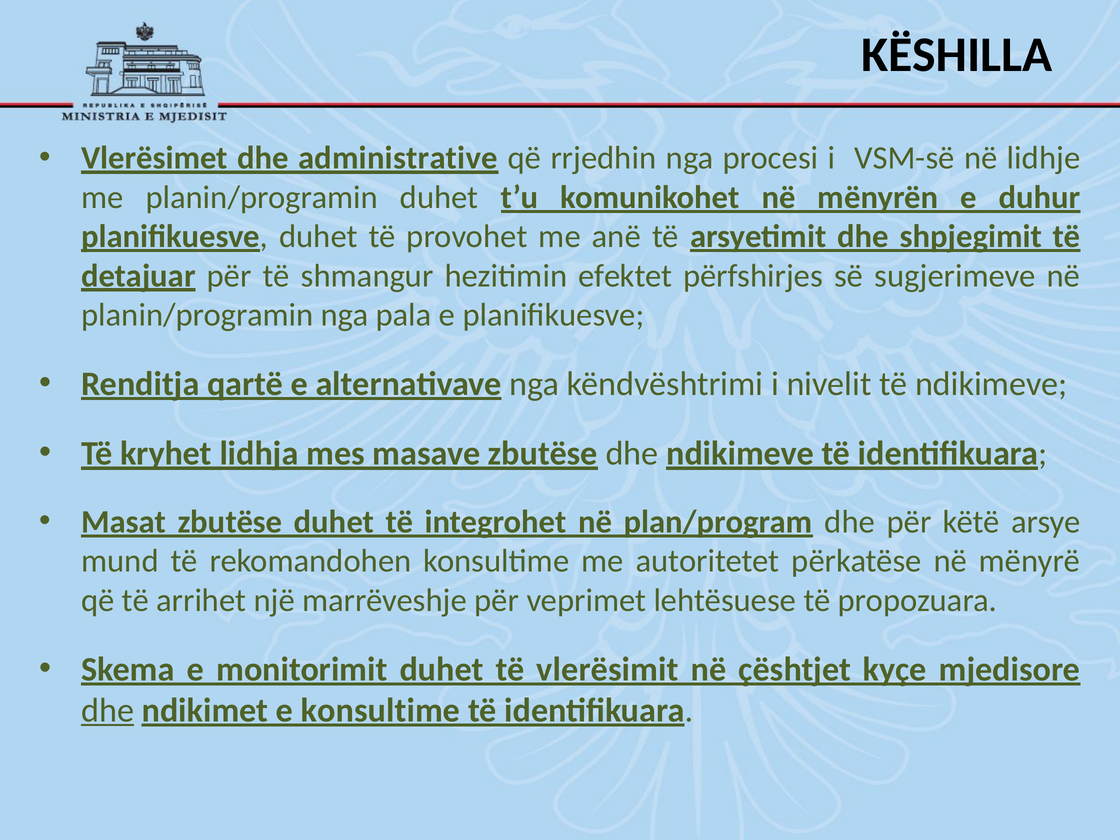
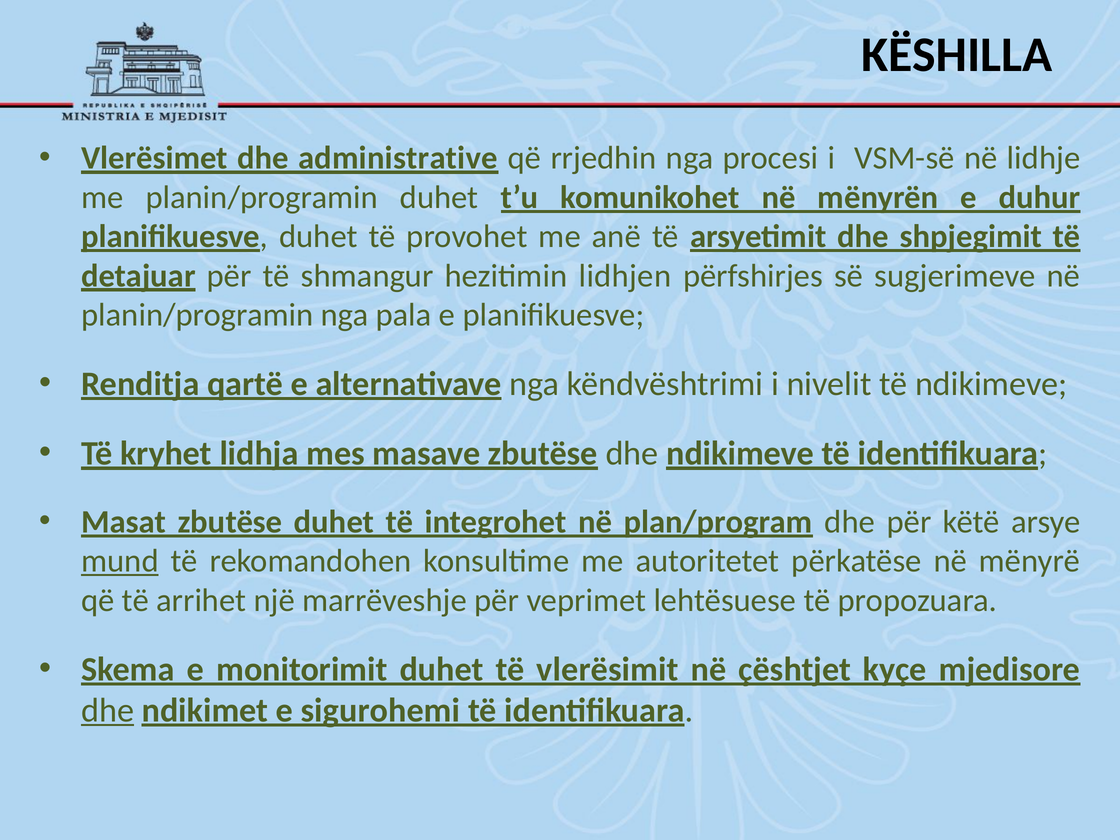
efektet: efektet -> lidhjen (625, 276)
mund underline: none -> present (120, 561)
e konsultime: konsultime -> sigurohemi (380, 710)
